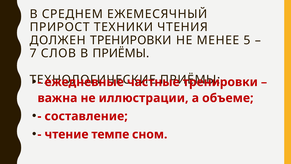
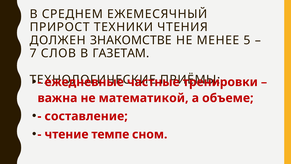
ДОЛЖЕН ТРЕНИРОВКИ: ТРЕНИРОВКИ -> ЗНАКОМСТВЕ (131, 40)
В ПРИЁМЫ: ПРИЁМЫ -> ГАЗЕТАМ (121, 53)
иллюстрации: иллюстрации -> математикой (144, 98)
